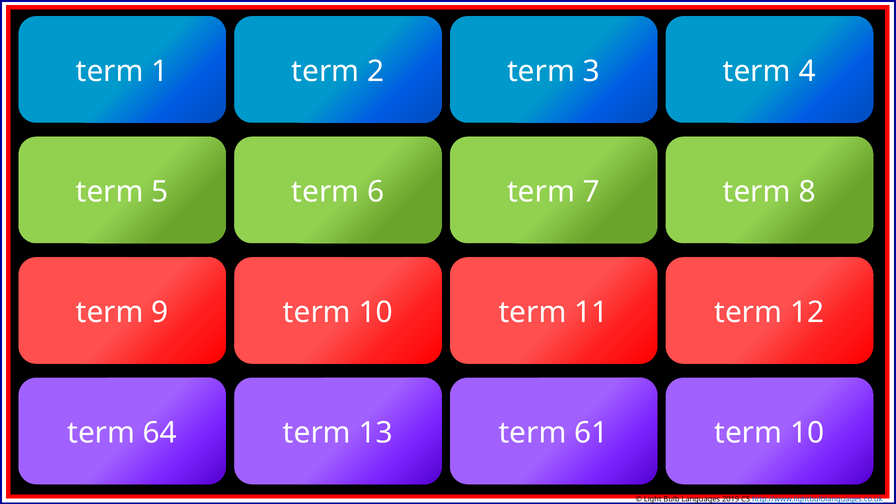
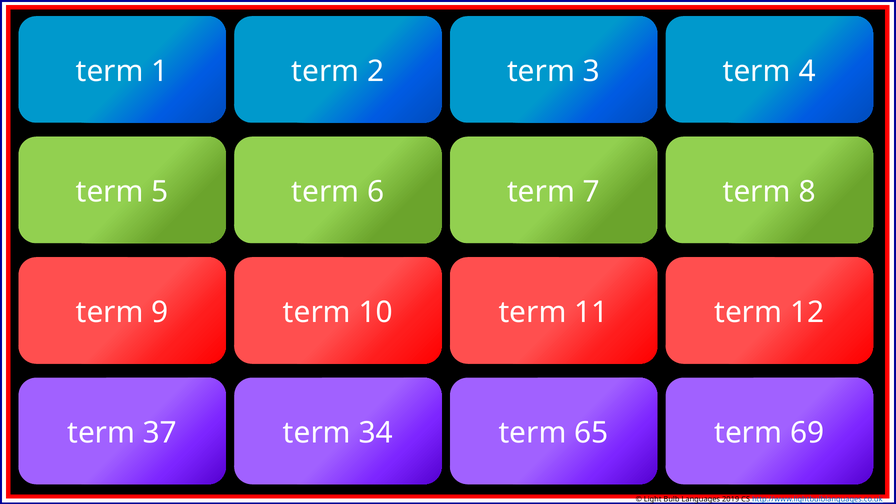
64: 64 -> 37 (160, 433)
13: 13 -> 34 (376, 433)
61: 61 -> 65 (591, 433)
10: 10 -> 69 (807, 433)
